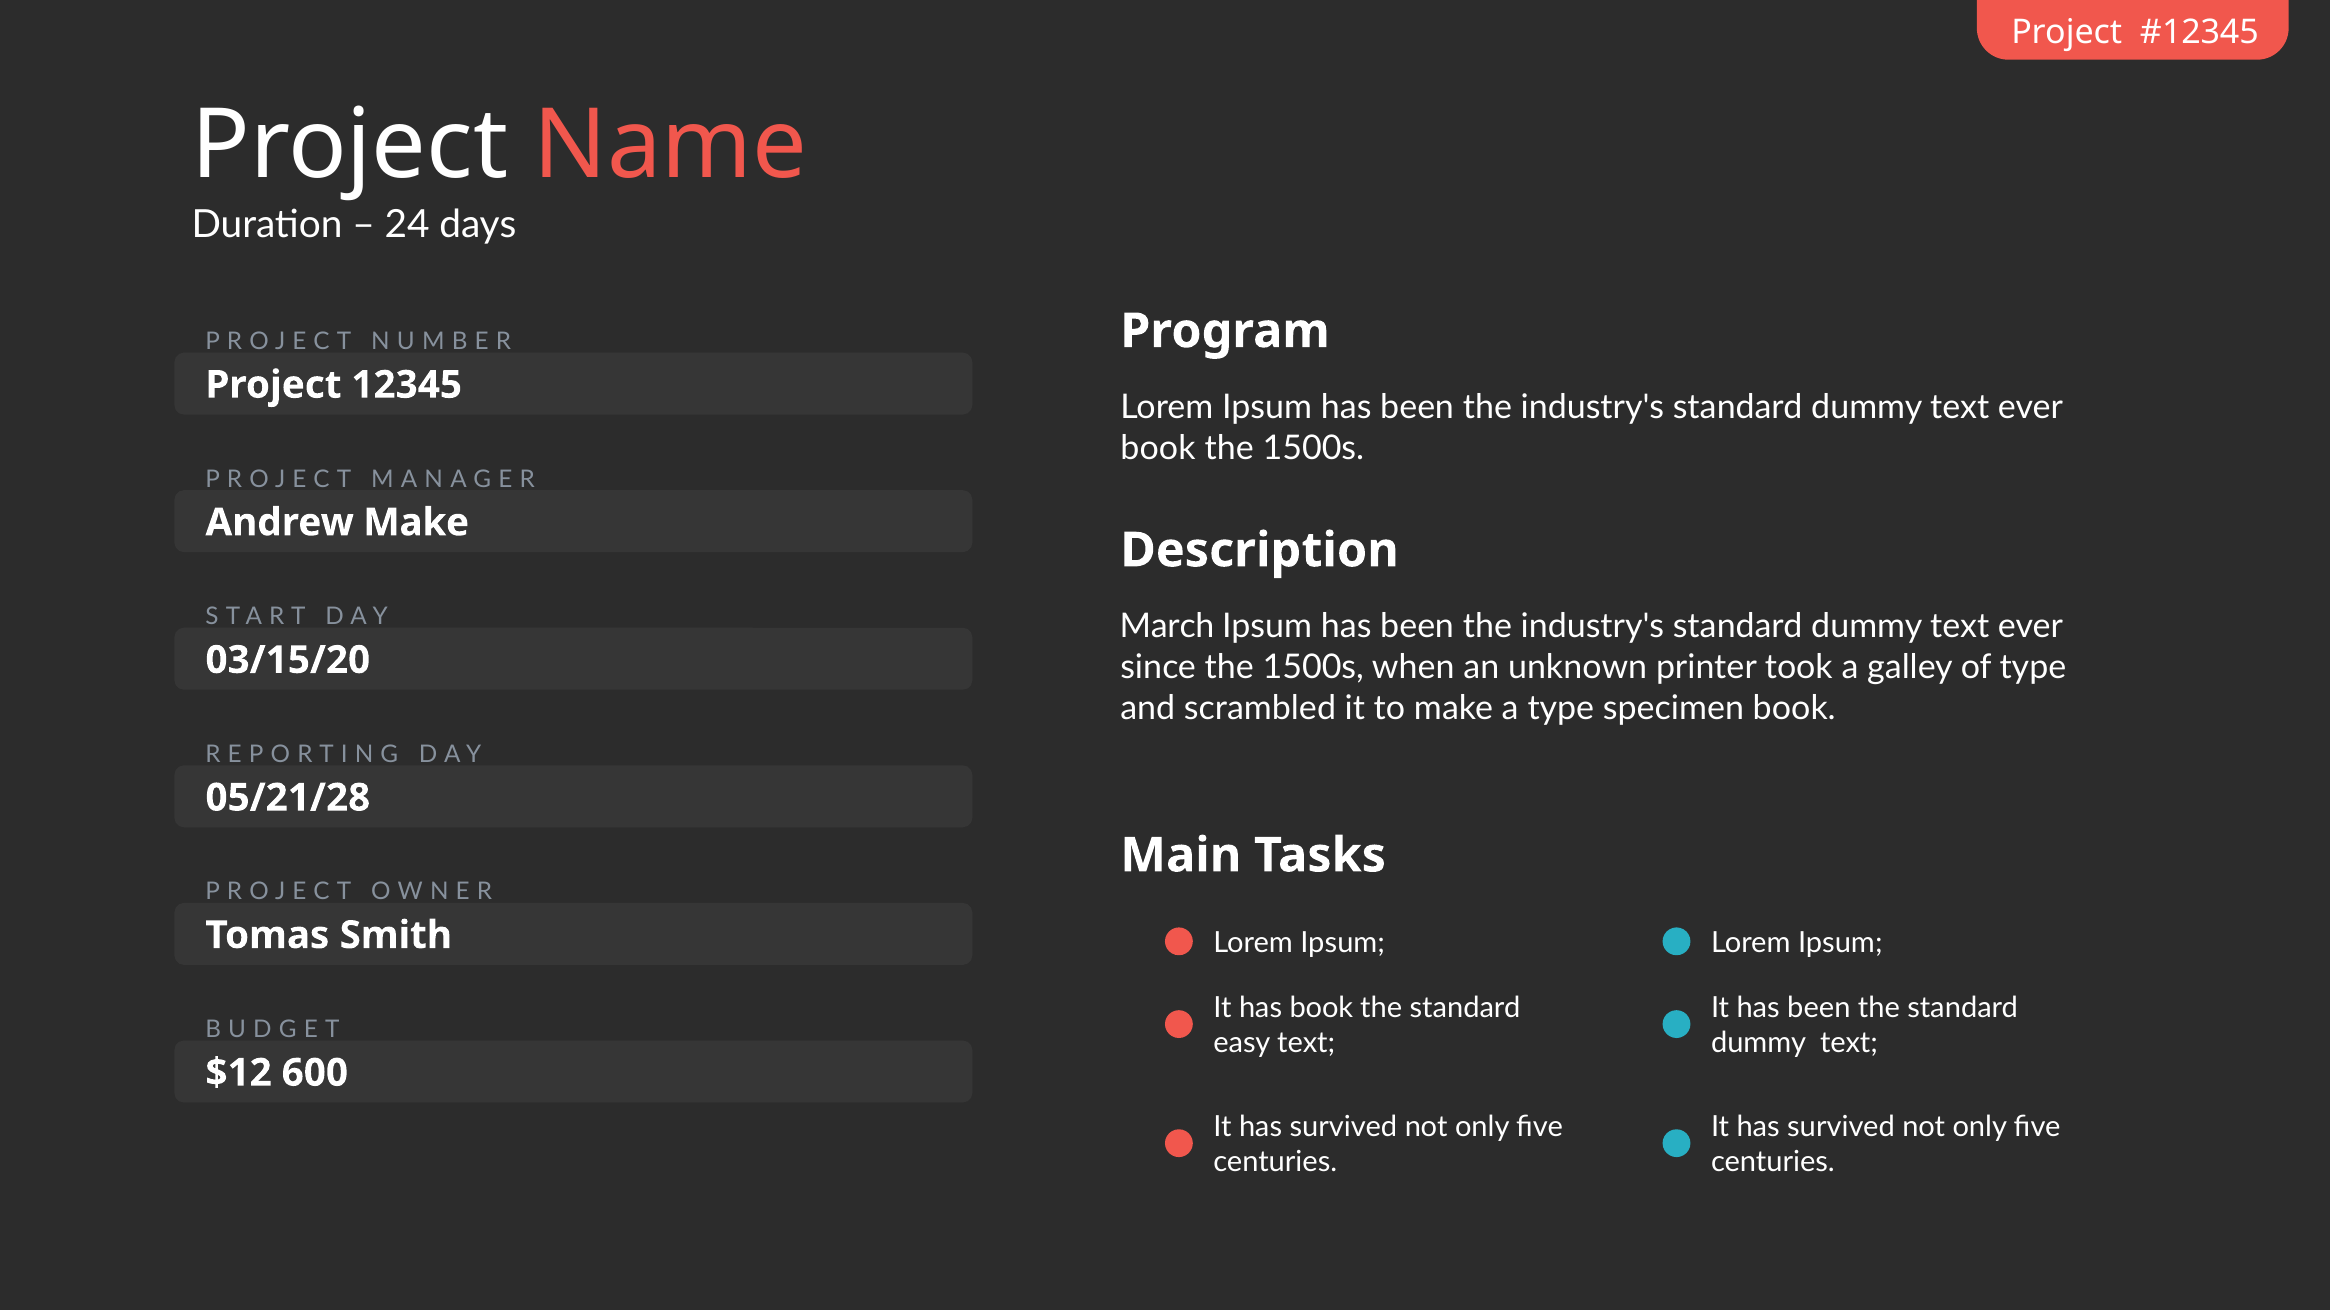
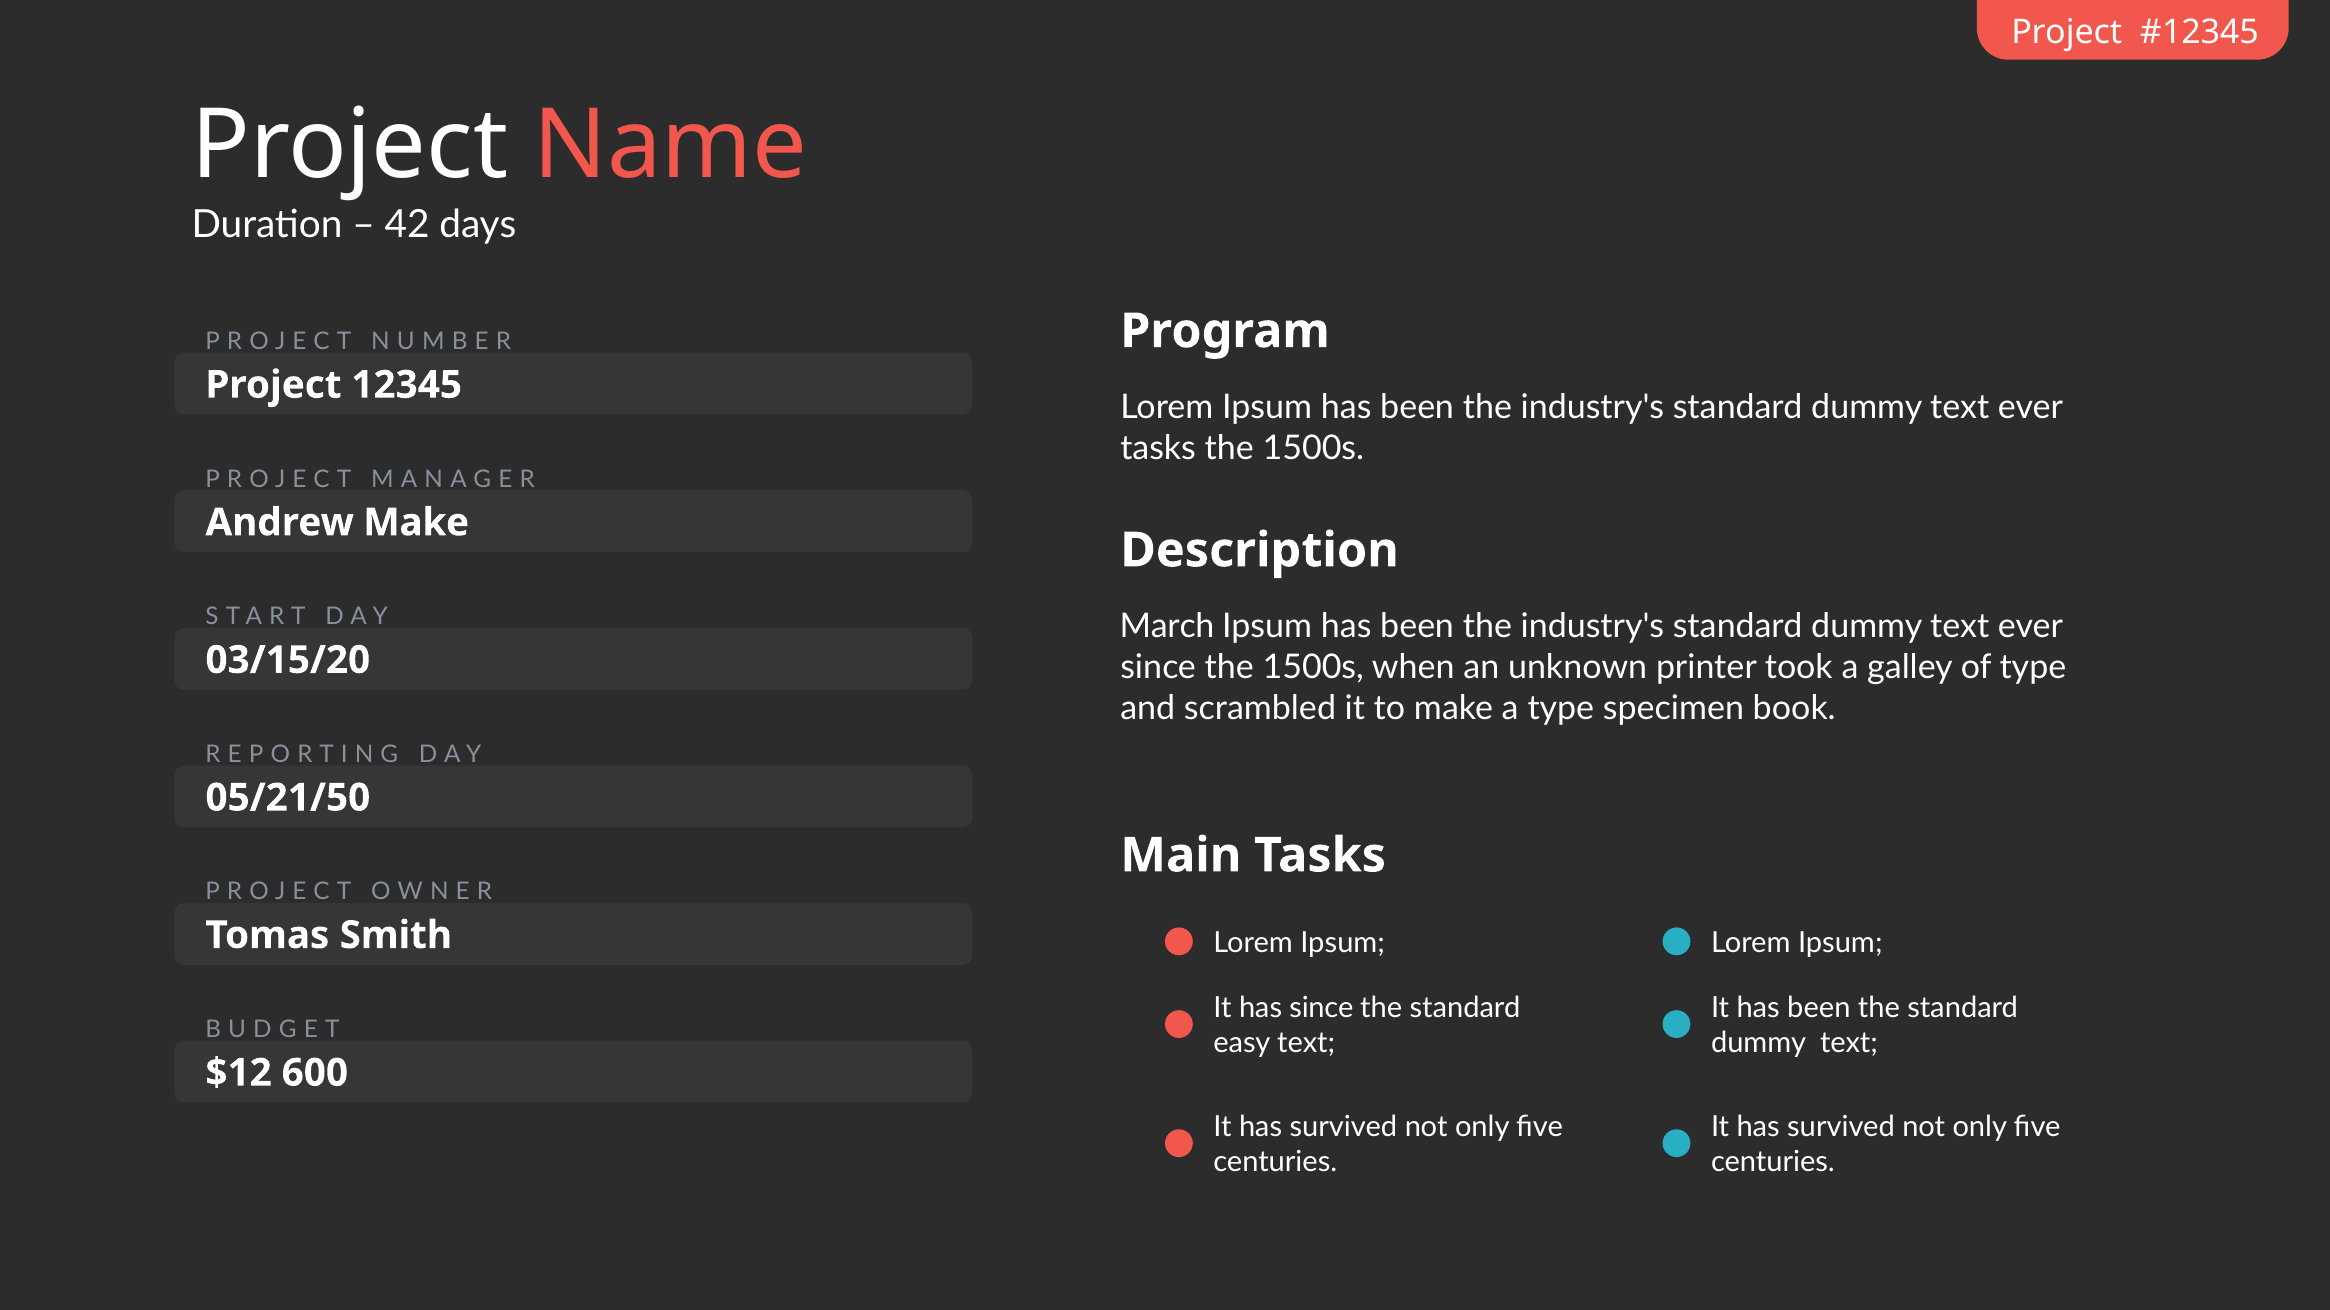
24: 24 -> 42 (407, 224)
book: book -> tasks (1158, 448)
05/21/28: 05/21/28 -> 05/21/50 (288, 798)
has book: book -> since (1321, 1008)
